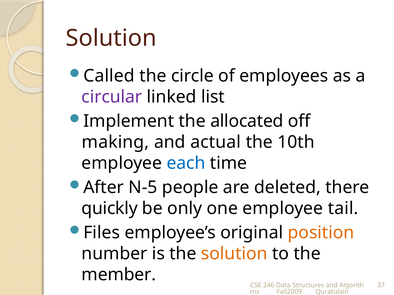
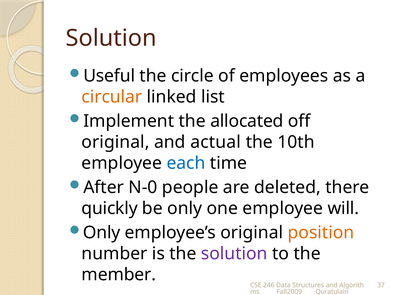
Called: Called -> Useful (109, 76)
circular colour: purple -> orange (112, 97)
making: making -> original (115, 142)
N-5: N-5 -> N-0 (143, 188)
tail: tail -> will (343, 209)
Files: Files -> Only (102, 233)
solution colour: orange -> purple (234, 254)
